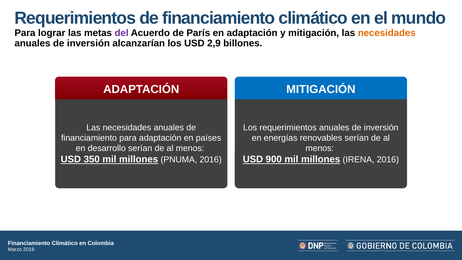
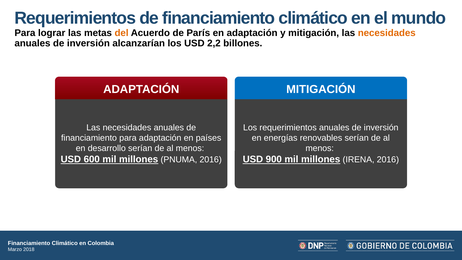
del colour: purple -> orange (122, 33)
2,9: 2,9 -> 2,2 (214, 43)
350: 350 -> 600 (92, 159)
